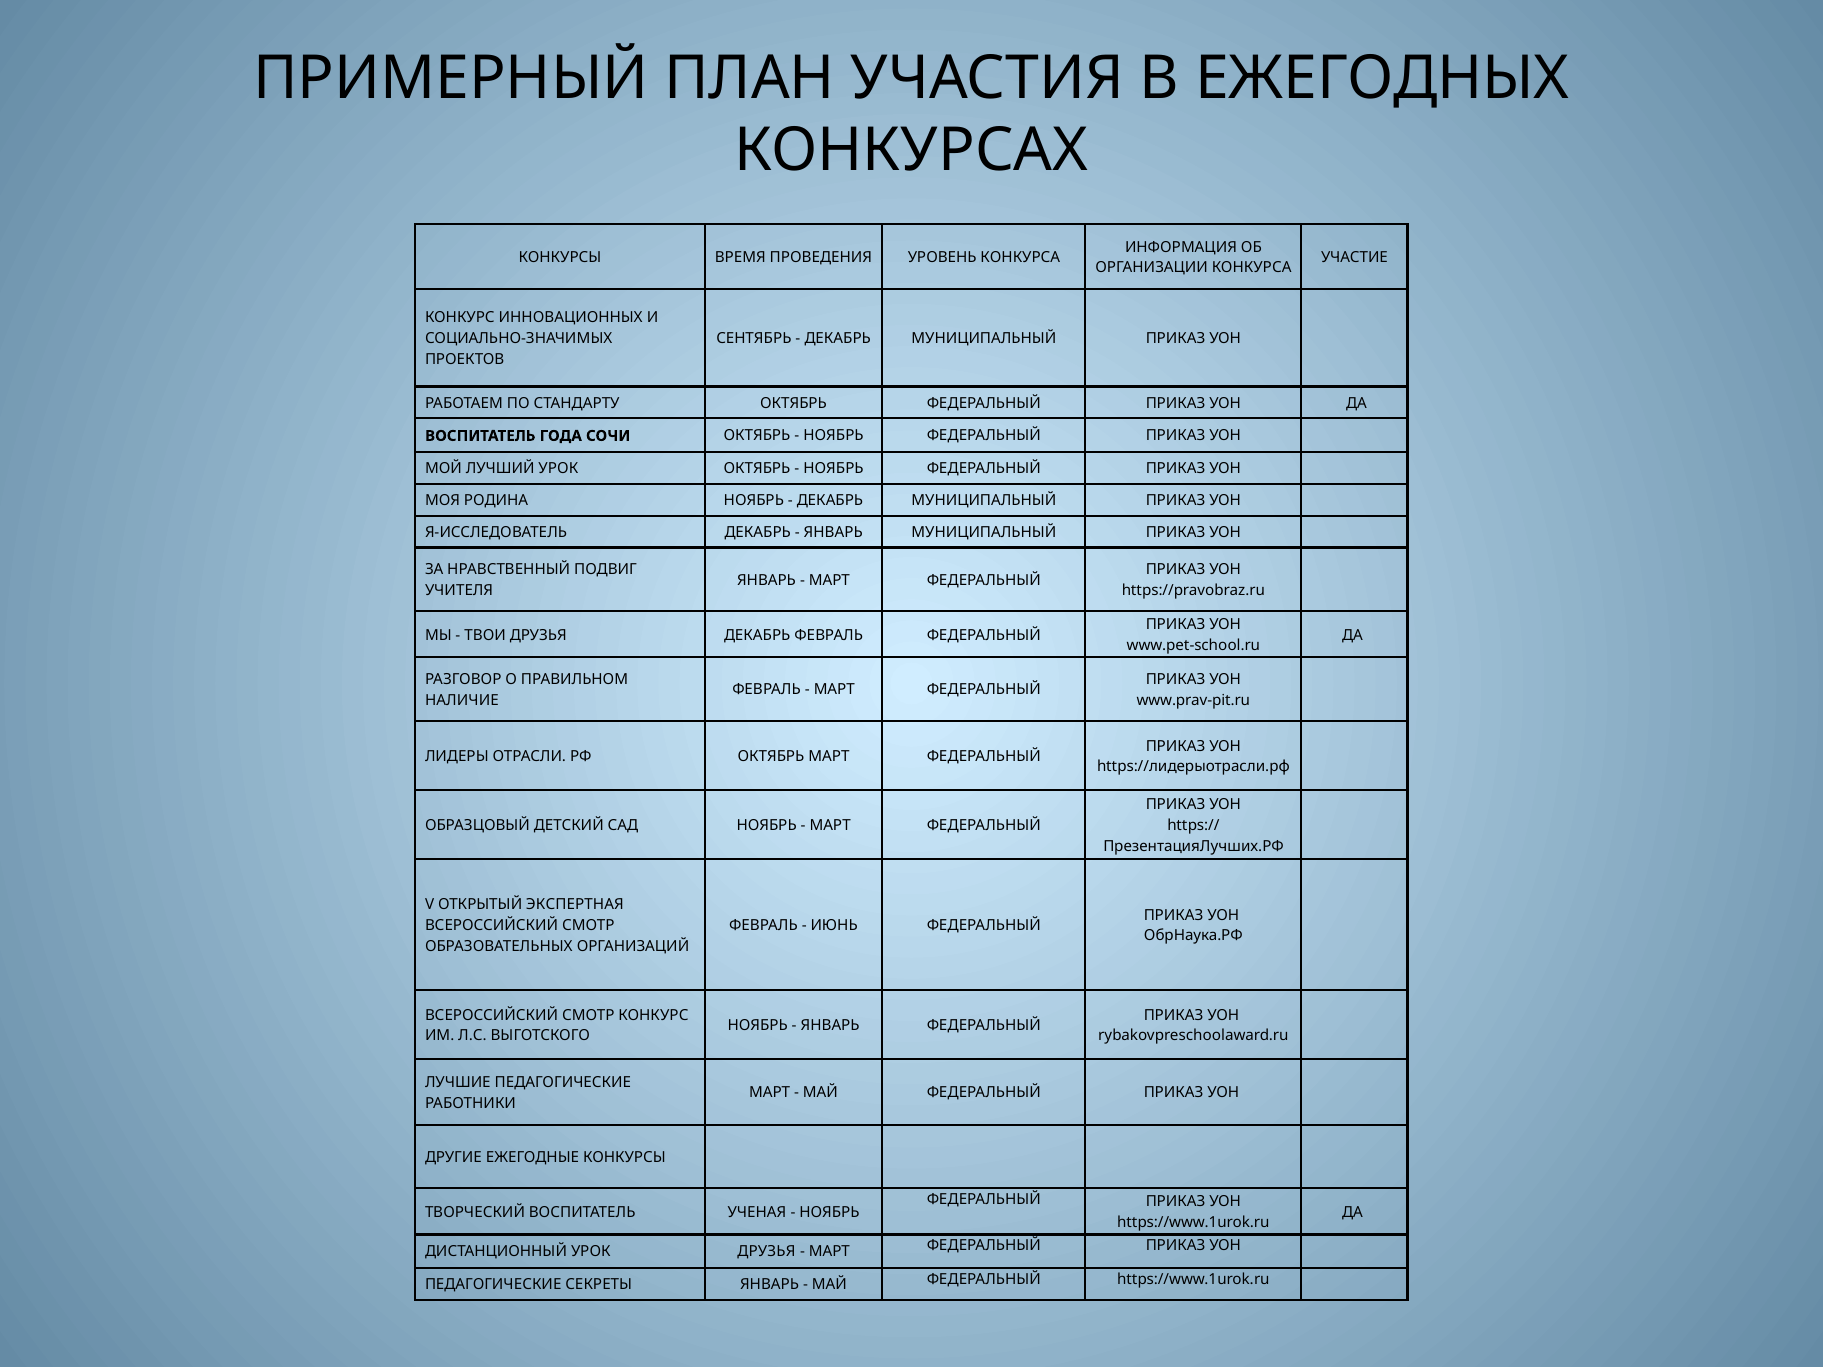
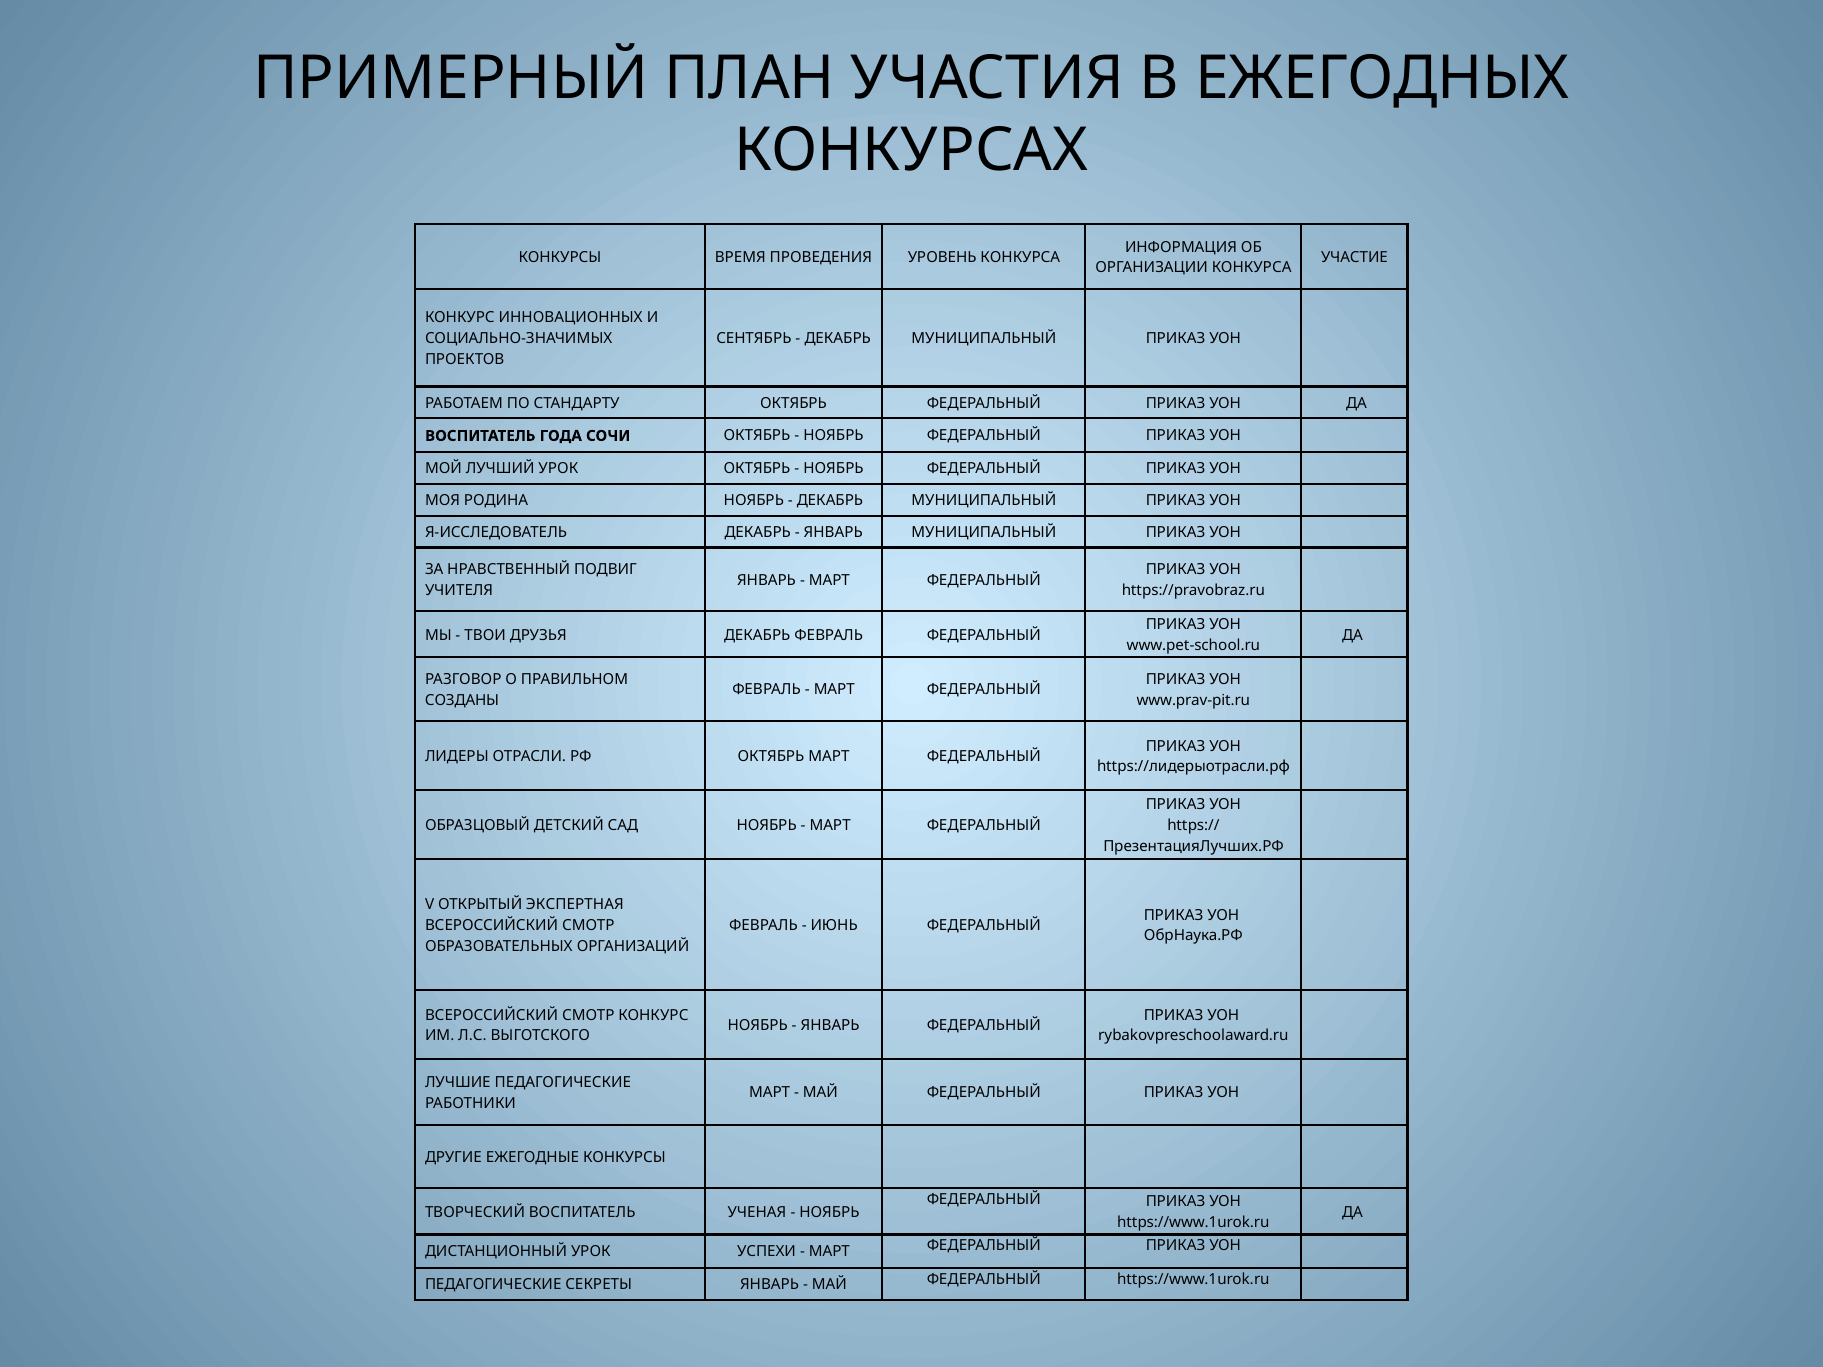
НАЛИЧИЕ: НАЛИЧИЕ -> СОЗДАНЫ (462, 700)
УРОК ДРУЗЬЯ: ДРУЗЬЯ -> УСПЕХИ (767, 1252)
